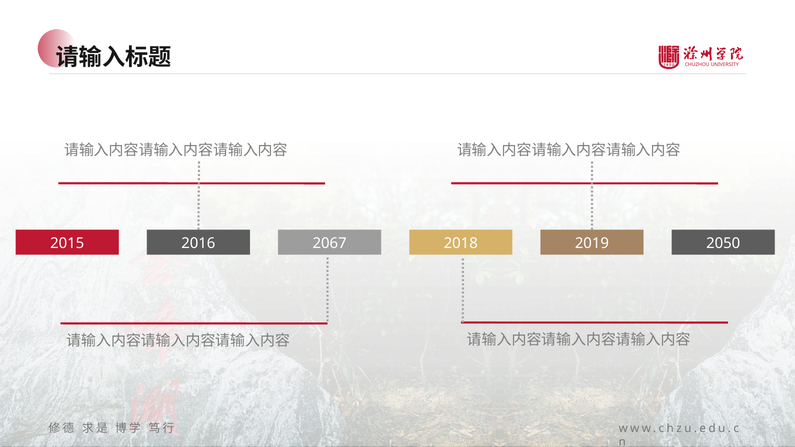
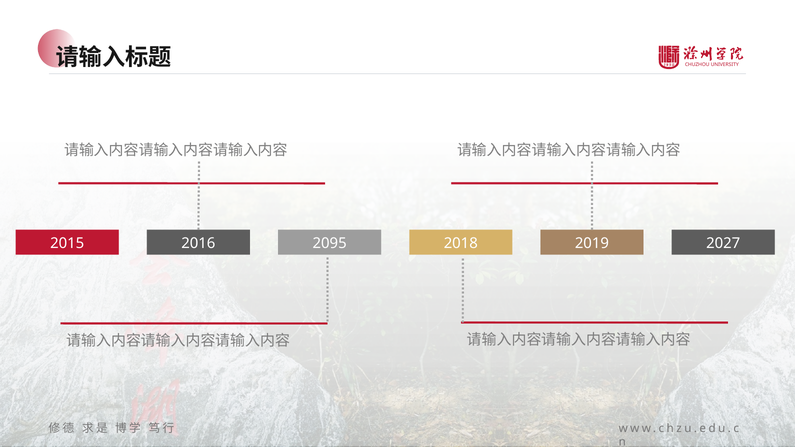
2067: 2067 -> 2095 (330, 243)
2050: 2050 -> 2027 (723, 243)
